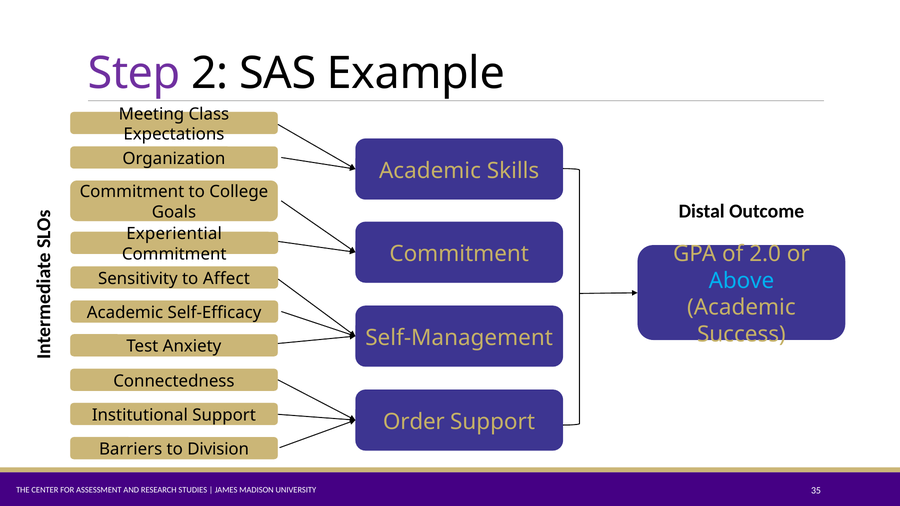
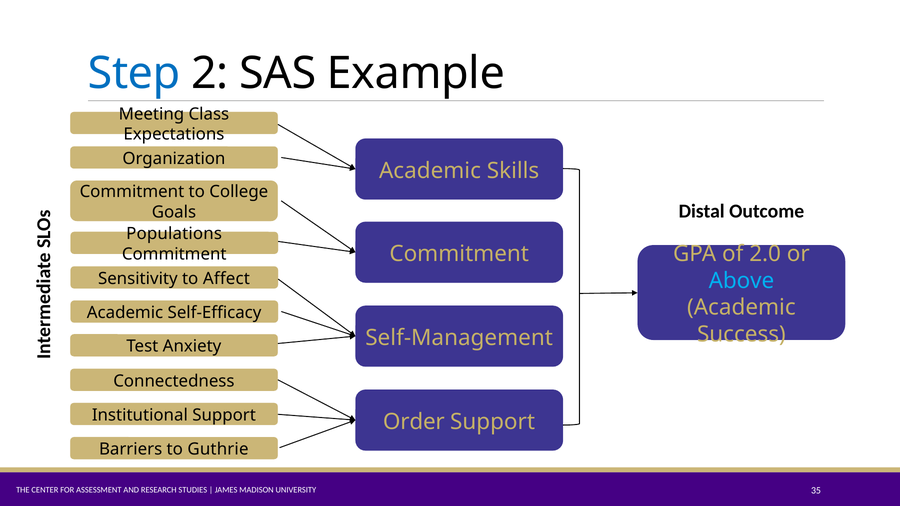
Step colour: purple -> blue (134, 73)
Experiential: Experiential -> Populations (174, 234)
Division: Division -> Guthrie (218, 450)
